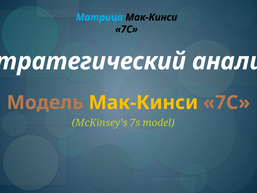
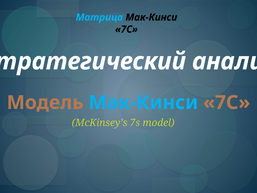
Мак-Кинси colour: yellow -> light blue (143, 102)
